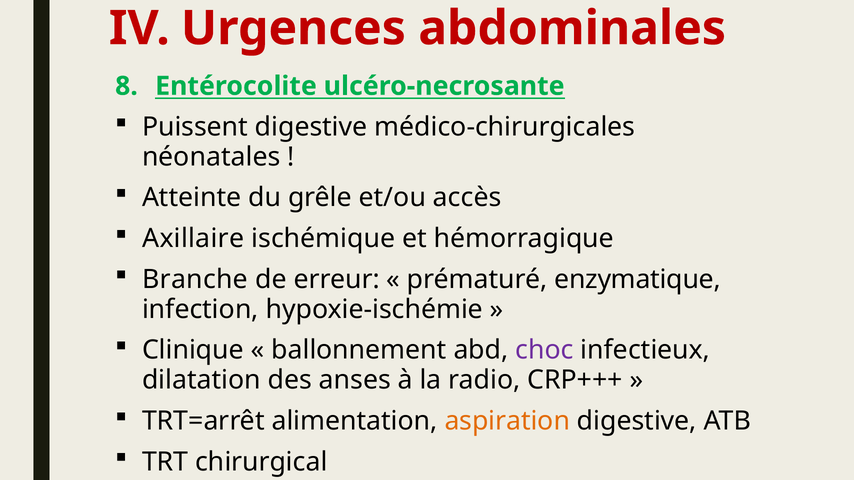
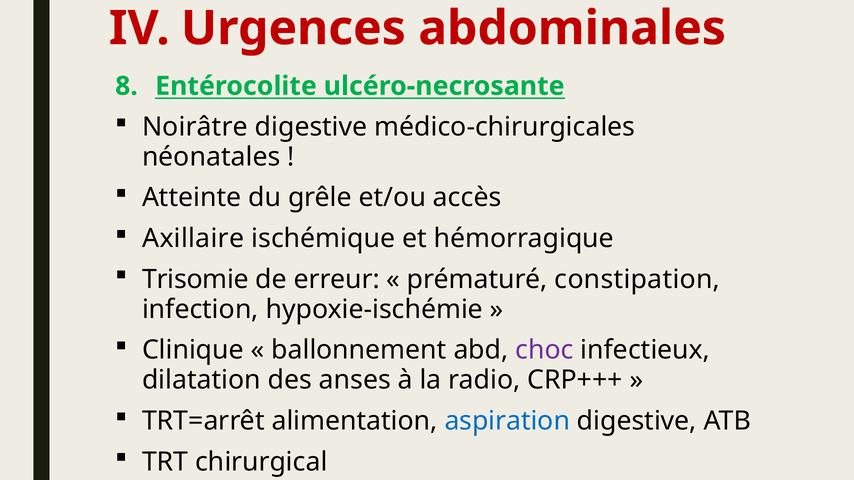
Puissent: Puissent -> Noirâtre (195, 127)
Branche: Branche -> Trisomie (195, 279)
enzymatique: enzymatique -> constipation (637, 279)
aspiration colour: orange -> blue (507, 421)
